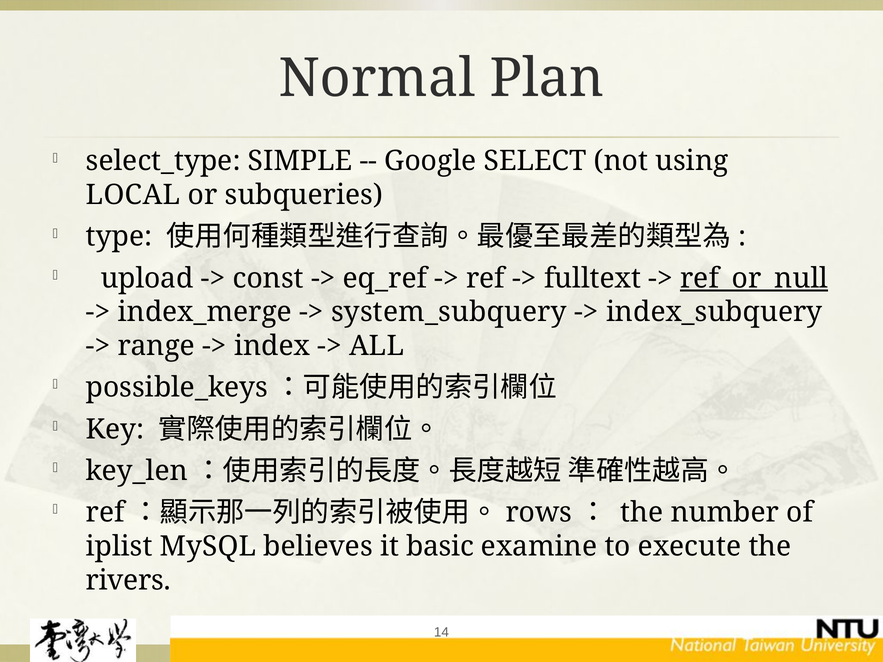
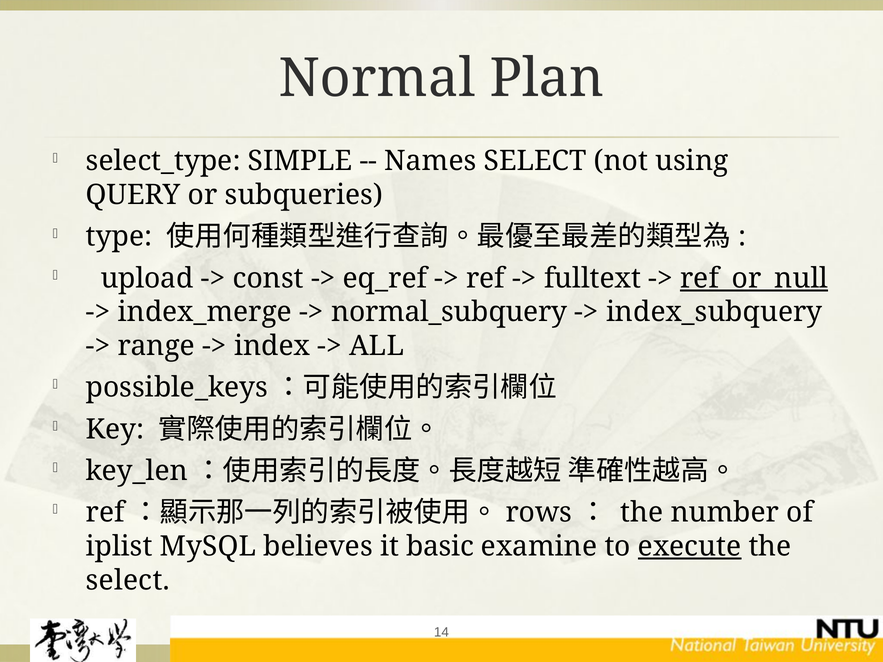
Google: Google -> Names (430, 161)
LOCAL: LOCAL -> QUERY (133, 195)
system_subquery: system_subquery -> normal_subquery (449, 312)
execute underline: none -> present (690, 547)
rivers: rivers -> select (128, 580)
